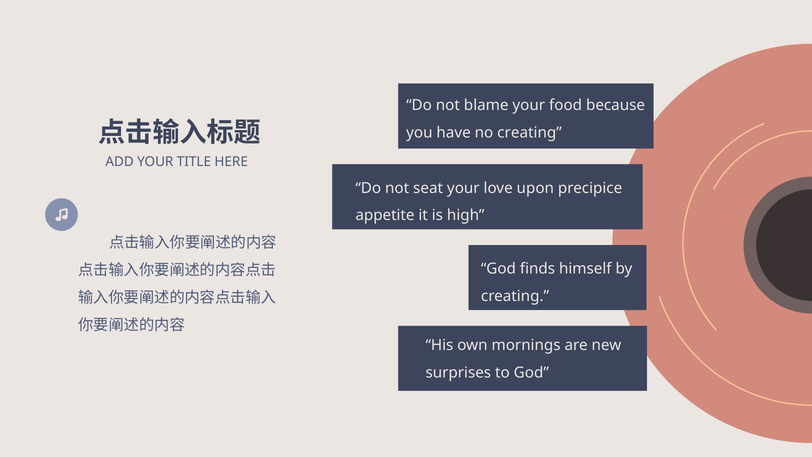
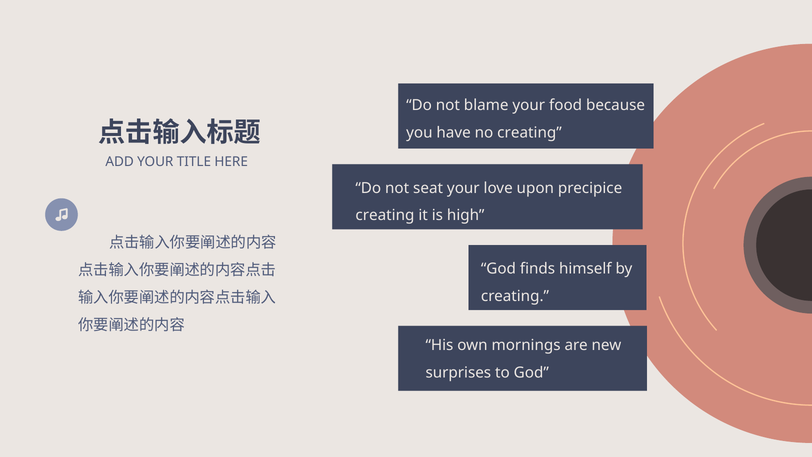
appetite: appetite -> creating (385, 215)
